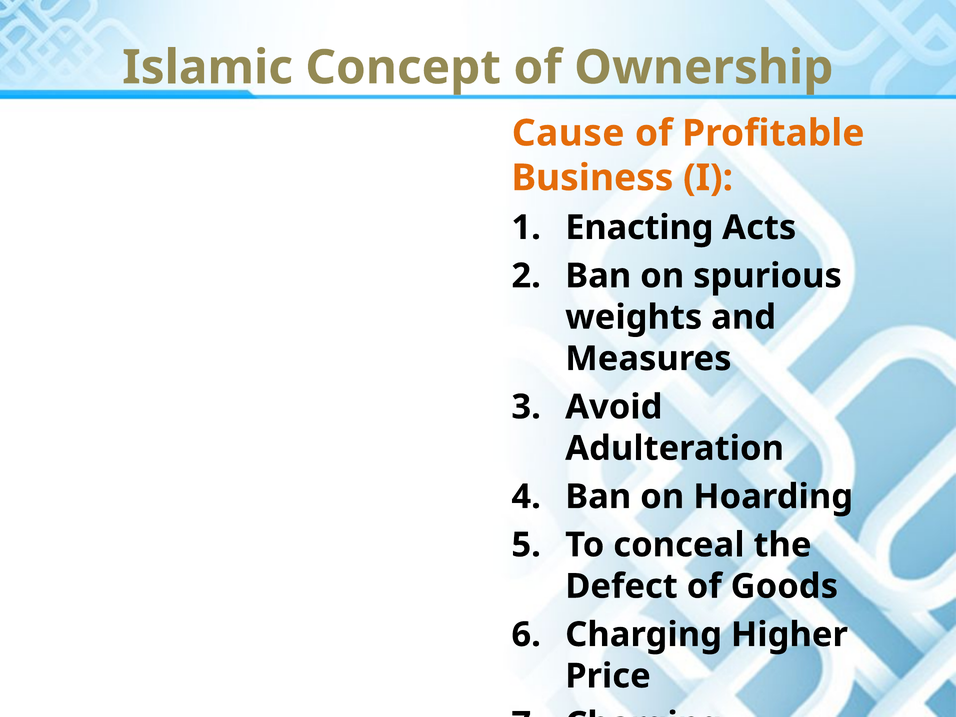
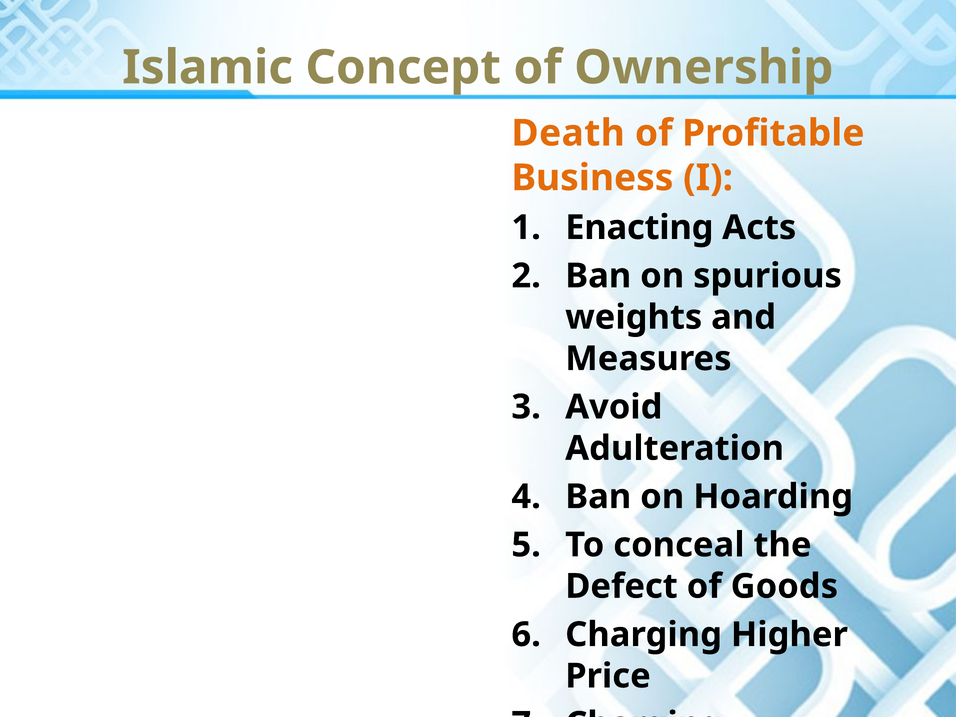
Cause: Cause -> Death (568, 133)
